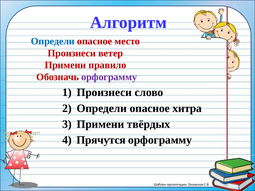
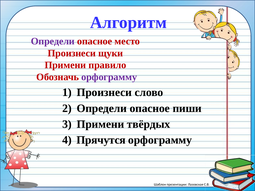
Определи colour: blue -> purple (53, 41)
ветер: ветер -> щуки (111, 53)
хитра: хитра -> пиши (187, 108)
